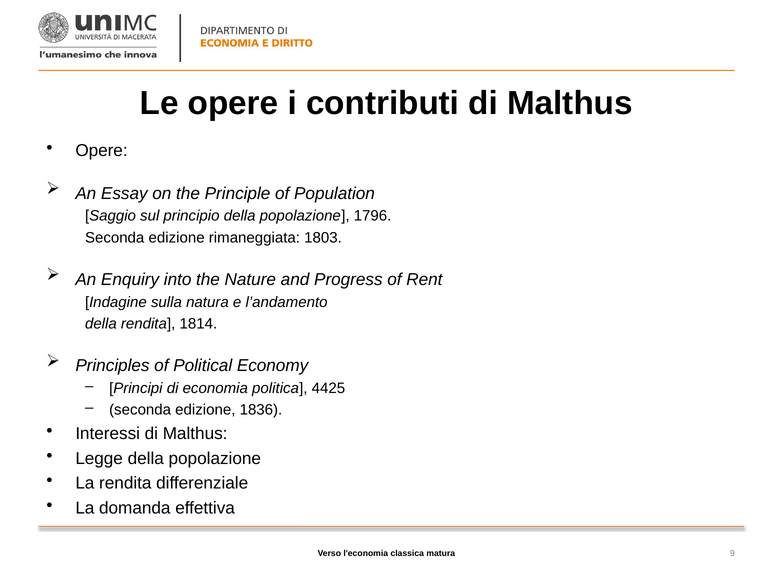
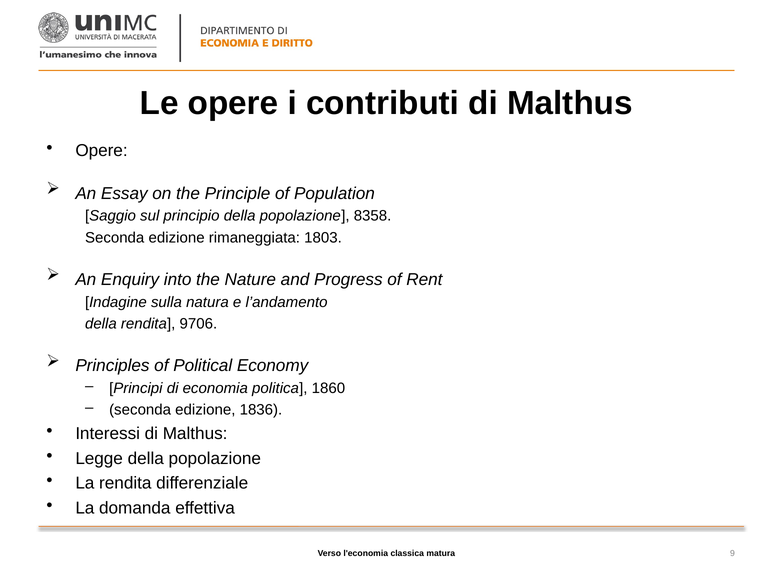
1796: 1796 -> 8358 (373, 216)
1814: 1814 -> 9706 (198, 324)
4425: 4425 -> 1860 (328, 388)
